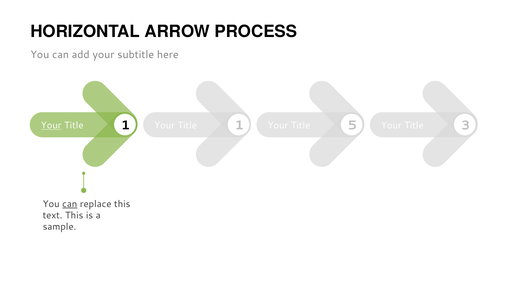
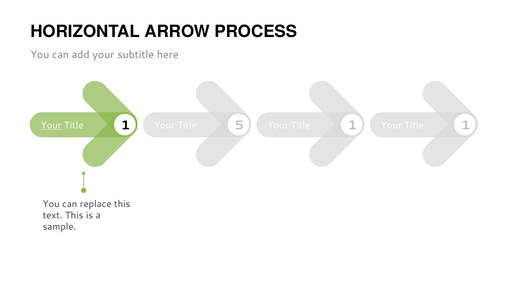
1: 1 -> 5 (239, 126)
5: 5 -> 1 (352, 126)
3: 3 -> 1 (466, 126)
can underline: present -> none (70, 204)
